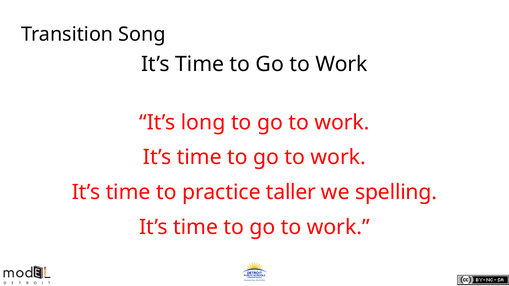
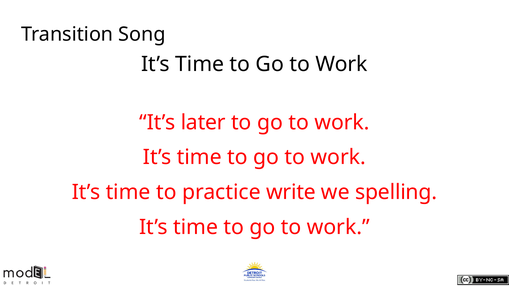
long: long -> later (203, 123)
taller: taller -> write (291, 192)
